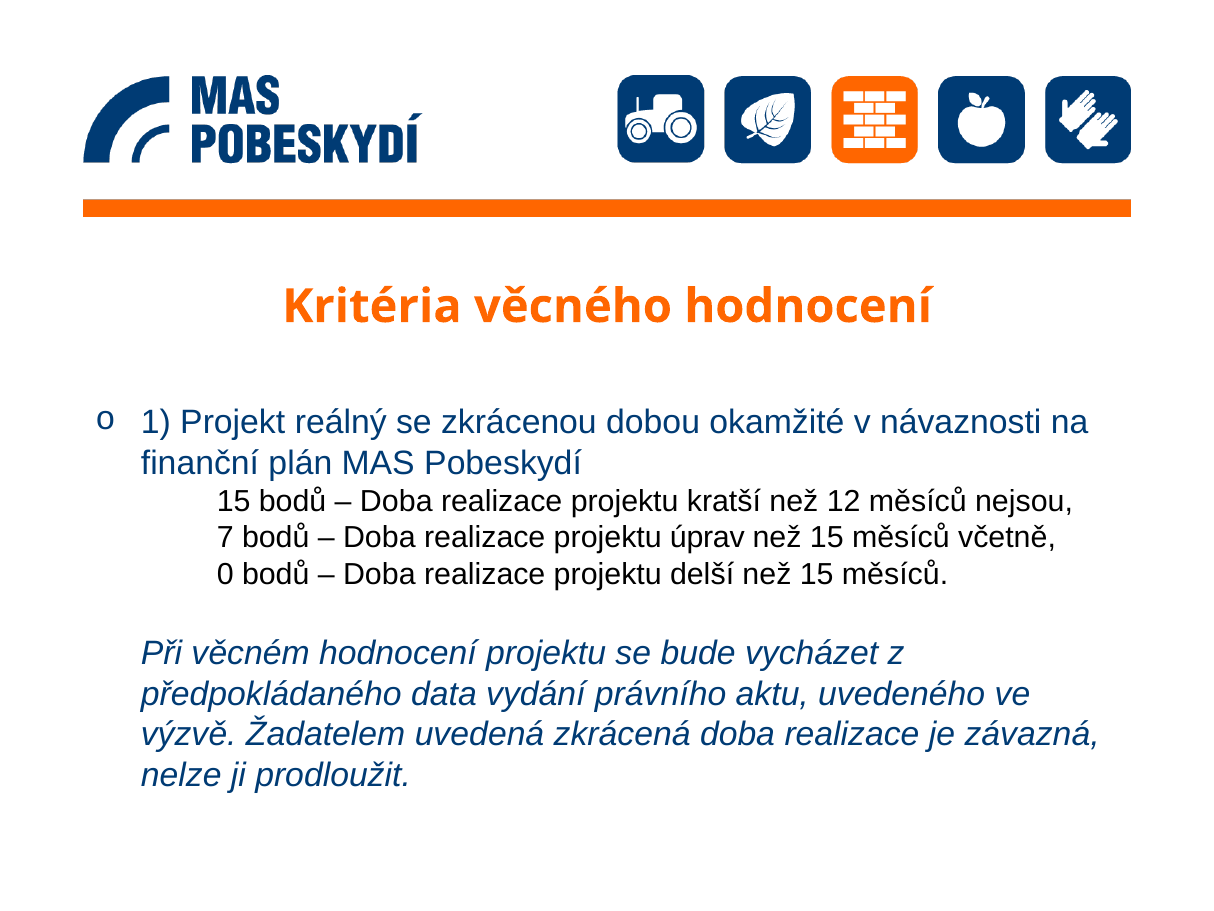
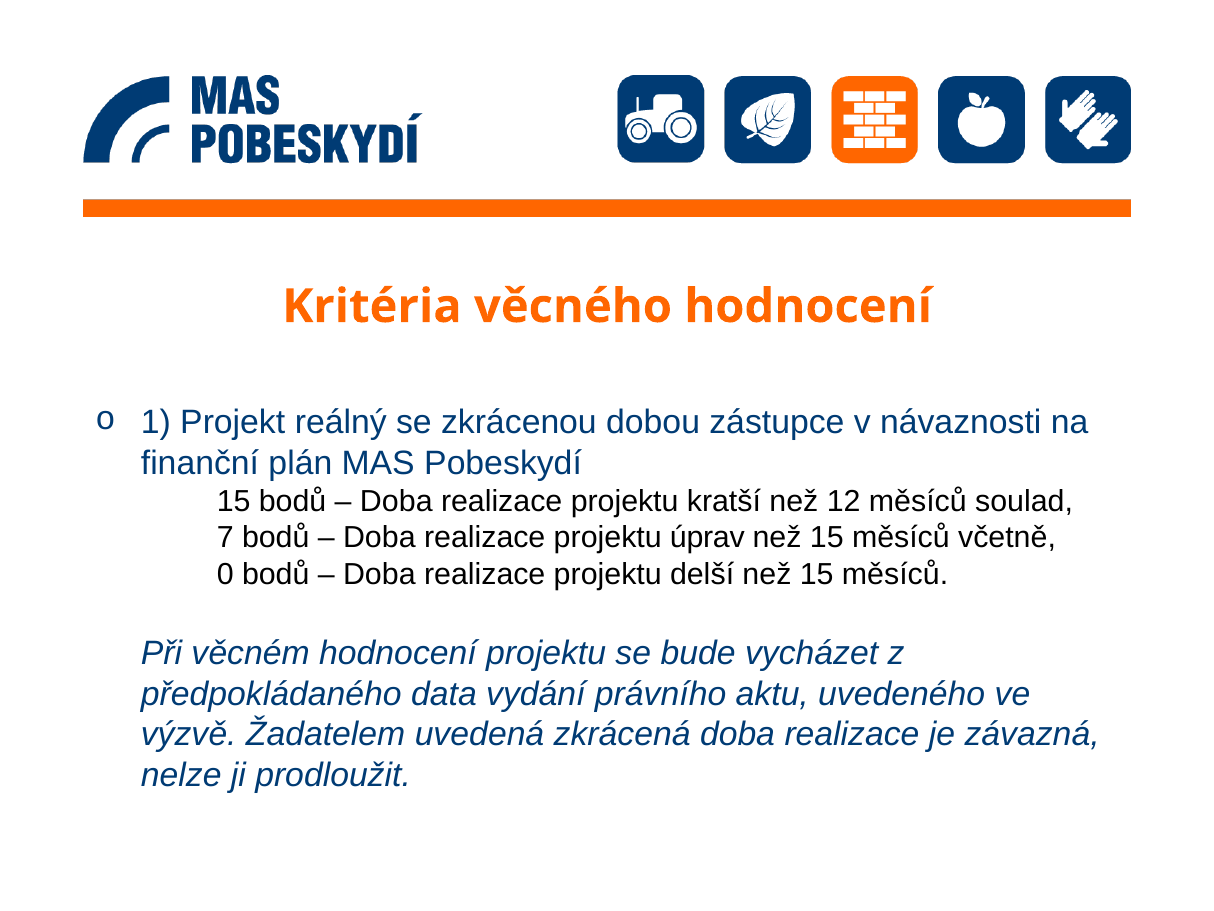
okamžité: okamžité -> zástupce (777, 422)
nejsou: nejsou -> soulad (1024, 501)
